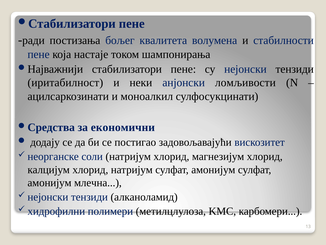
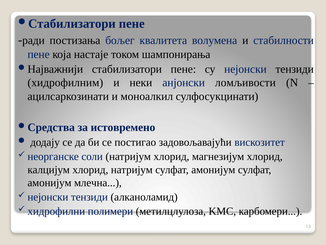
иритабилност: иритабилност -> хидрофилним (65, 83)
економични: економични -> истовремено (123, 127)
